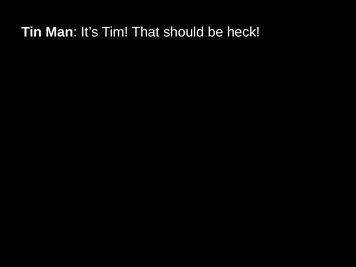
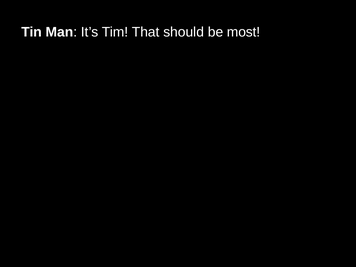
heck: heck -> most (244, 32)
